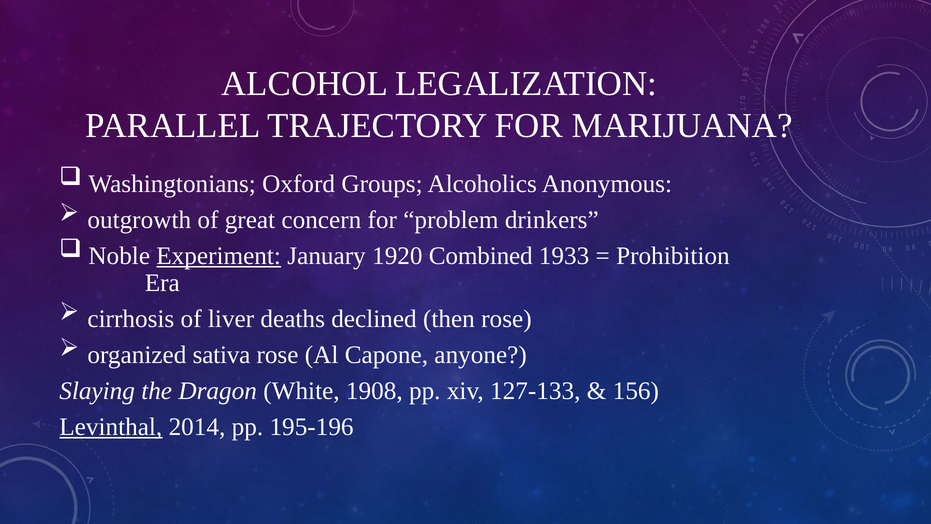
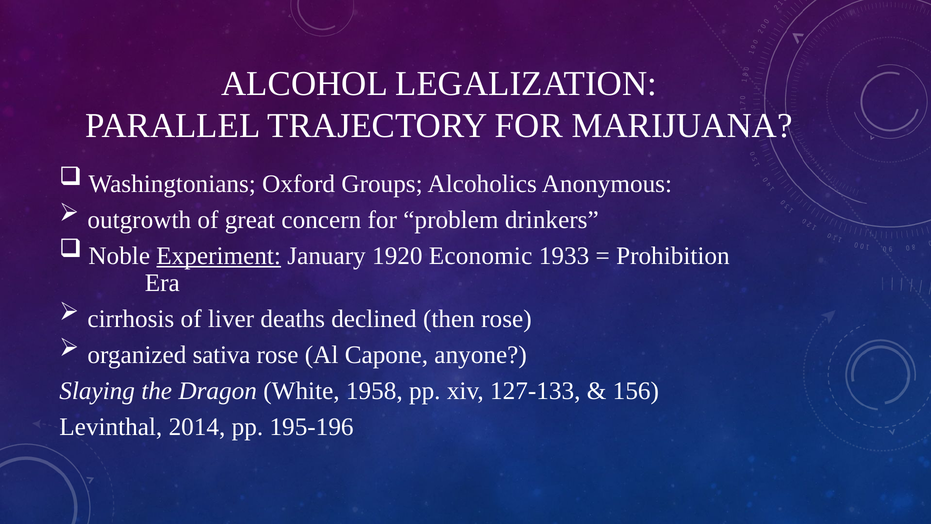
Combined: Combined -> Economic (481, 256)
1908: 1908 -> 1958 (374, 391)
Levinthal underline: present -> none (111, 427)
